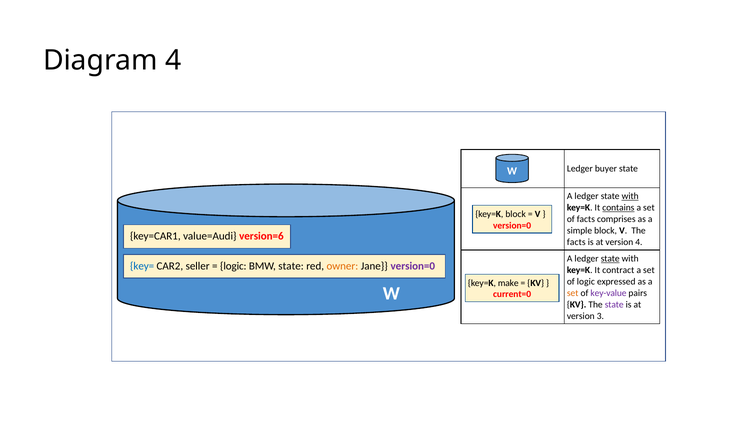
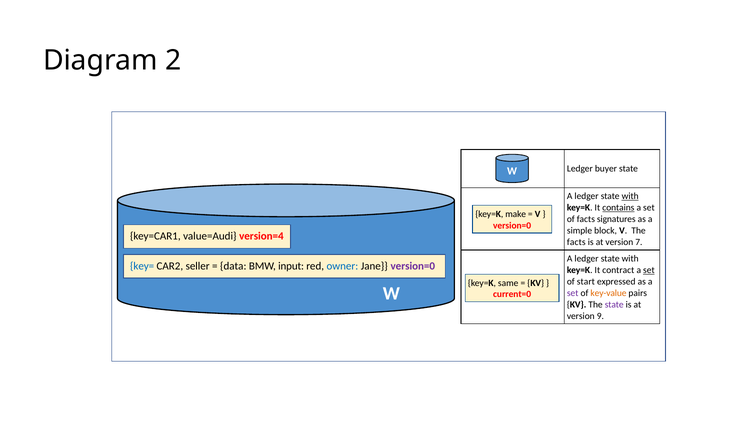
Diagram 4: 4 -> 2 (173, 60)
key=K block: block -> make (516, 214)
comprises: comprises -> signatures (616, 219)
version=6: version=6 -> version=4 (261, 236)
version 4: 4 -> 7 (639, 242)
state underline: present -> none (610, 258)
logic: logic -> data (233, 266)
BMW state: state -> input (291, 266)
owner colour: orange -> blue (342, 266)
set underline: none -> present (649, 270)
of logic: logic -> start (586, 281)
make: make -> same (508, 283)
set colour: orange -> purple (573, 293)
key-value colour: purple -> orange (608, 293)
3: 3 -> 9 (600, 316)
